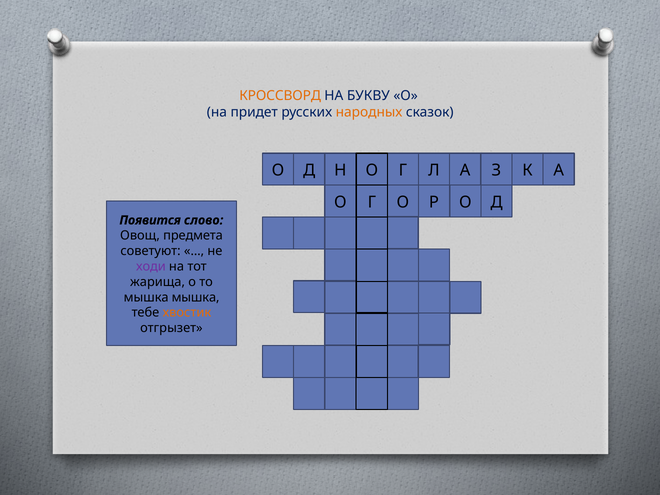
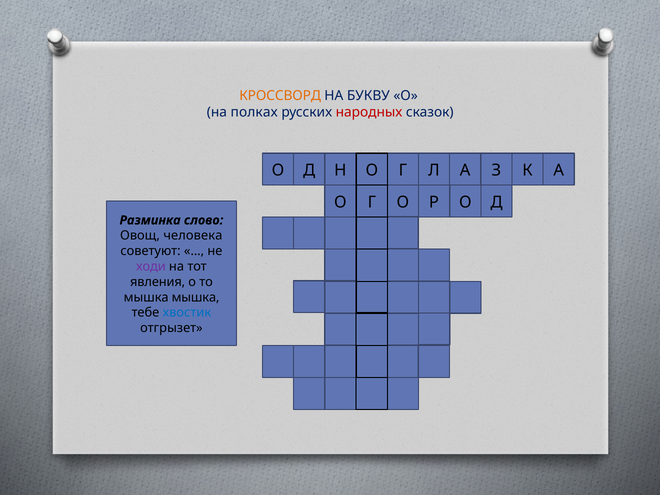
придет: придет -> полках (254, 112)
народных colour: orange -> red (369, 112)
Появится: Появится -> Разминка (150, 220)
предмета: предмета -> человека (193, 236)
жарища: жарища -> явления (158, 282)
хвостик colour: orange -> blue (187, 313)
